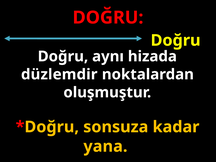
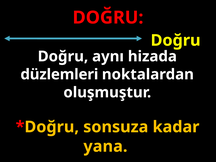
düzlemdir: düzlemdir -> düzlemleri (59, 74)
